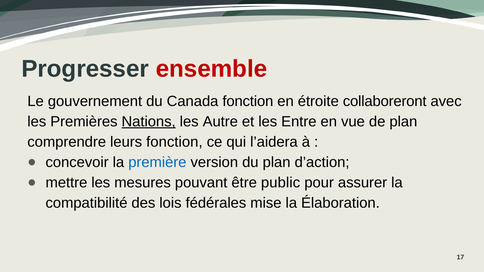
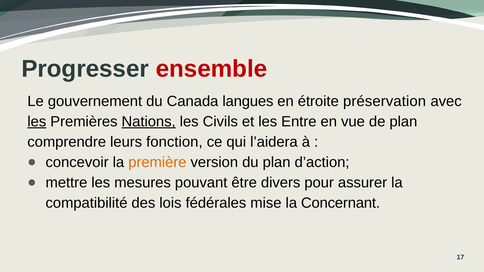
Canada fonction: fonction -> langues (248, 101)
collaboreront: collaboreront -> préservation (385, 101)
les underline: none -> present (37, 122)
Autre: Autre -> Civils (220, 122)
première colour: blue -> orange (157, 162)
public: public -> divers (281, 183)
Élaboration: Élaboration -> Concernant (341, 203)
